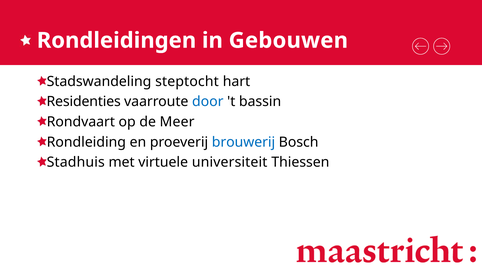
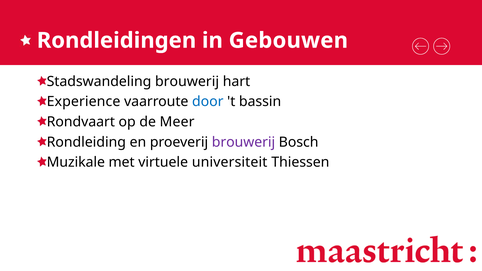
Stadswandeling steptocht: steptocht -> brouwerij (187, 81)
Residenties: Residenties -> Experience (84, 102)
brouwerij colour: blue -> purple (244, 142)
Stadhuis: Stadhuis -> Muzikale (76, 162)
